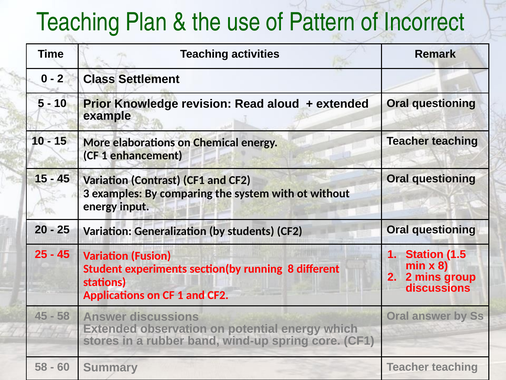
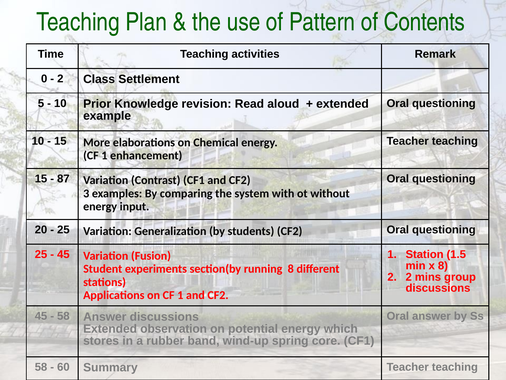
Incorrect: Incorrect -> Contents (424, 22)
45: 45 -> 87 (63, 179)
